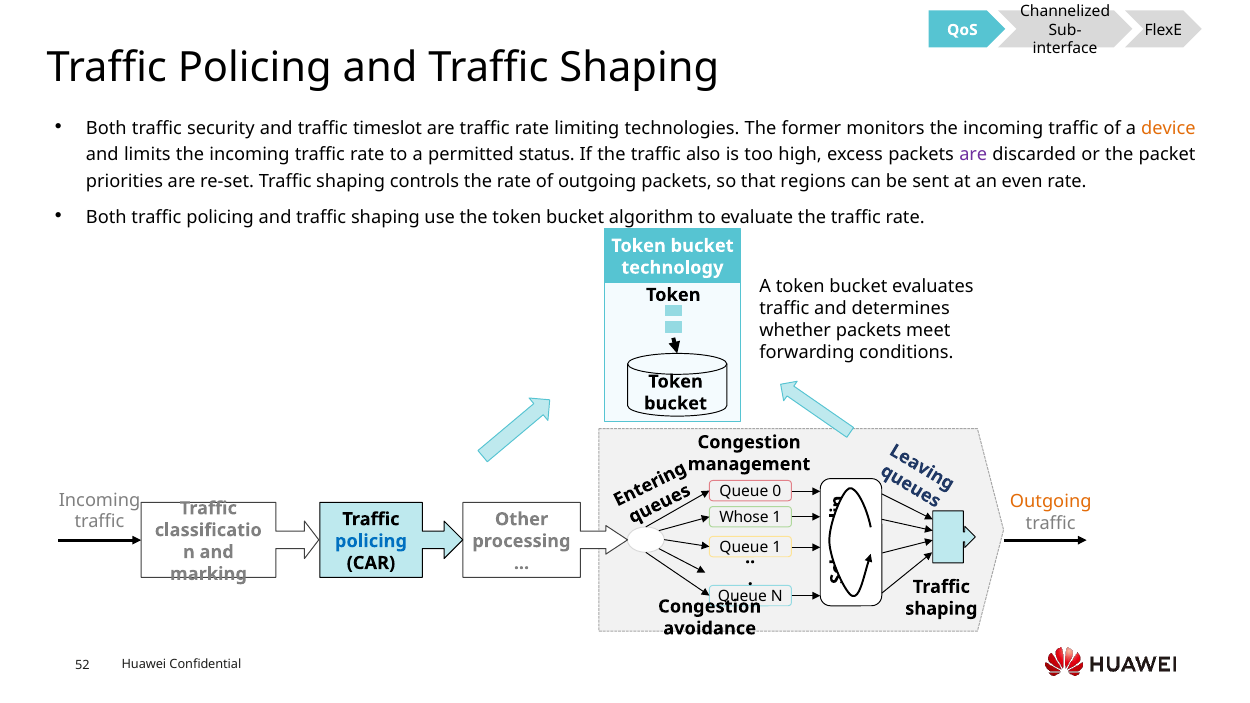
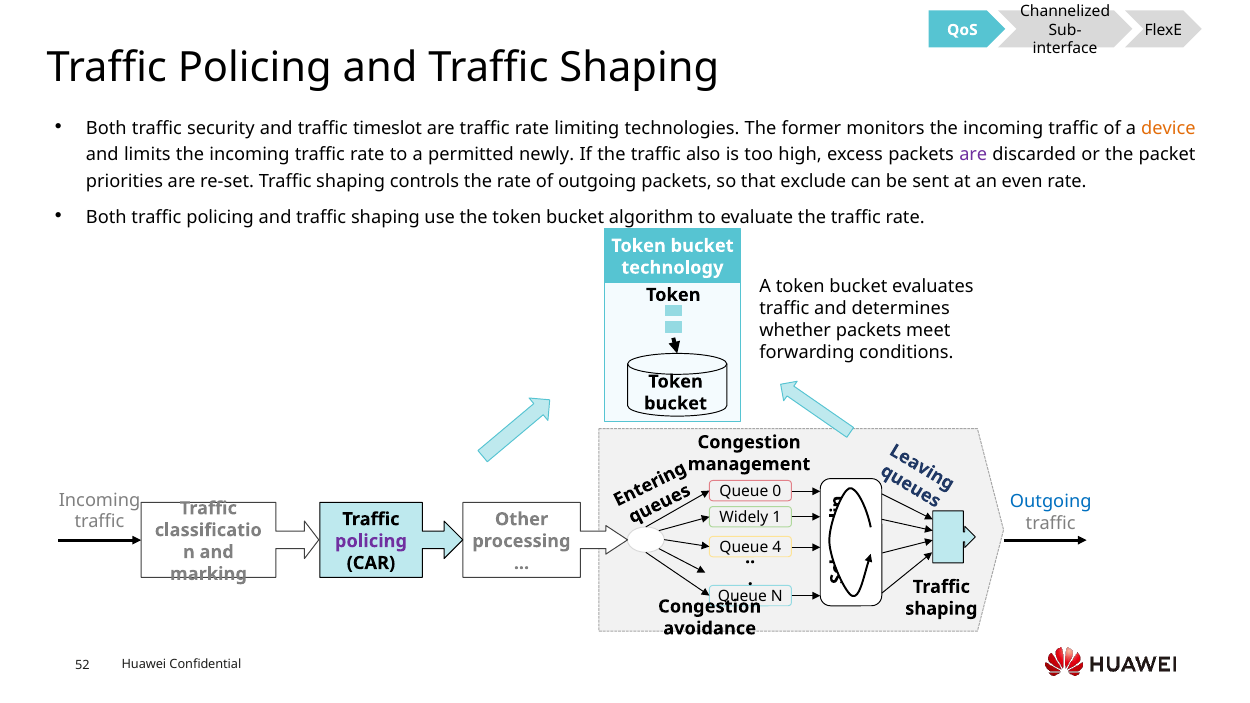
status: status -> newly (547, 155)
regions: regions -> exclude (813, 181)
Outgoing colour: orange -> blue (1051, 501)
Whose: Whose -> Widely (744, 518)
policing colour: blue -> purple (371, 541)
Queue 1: 1 -> 4 (777, 548)
